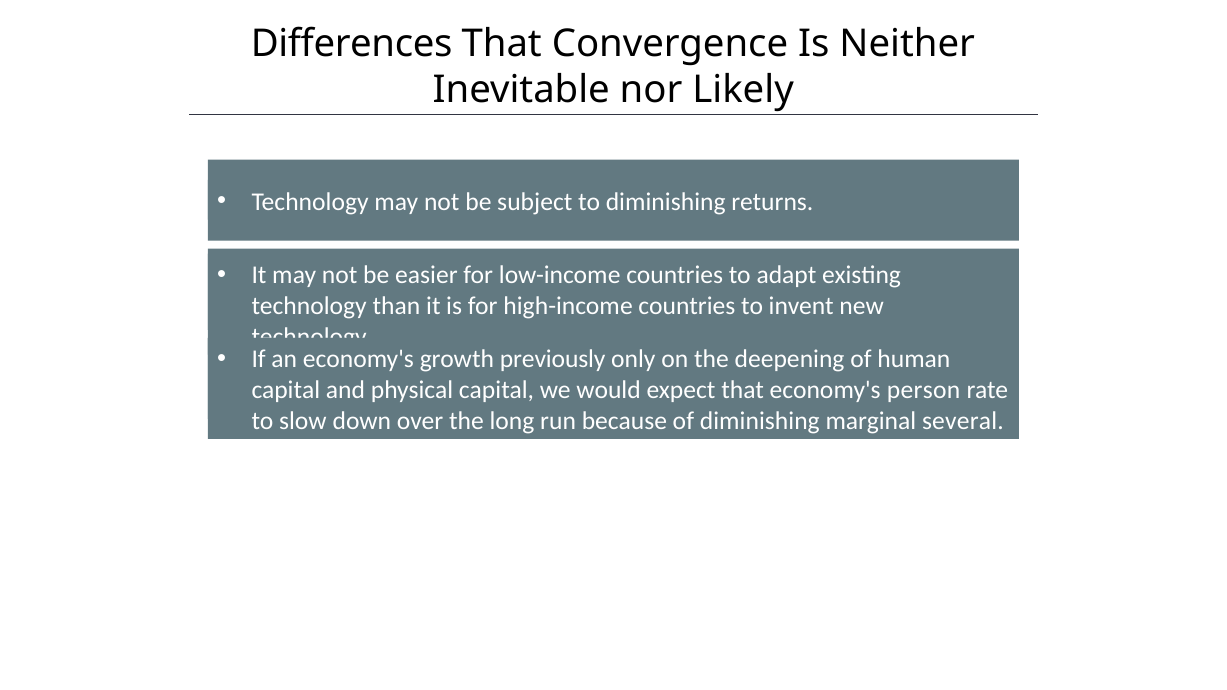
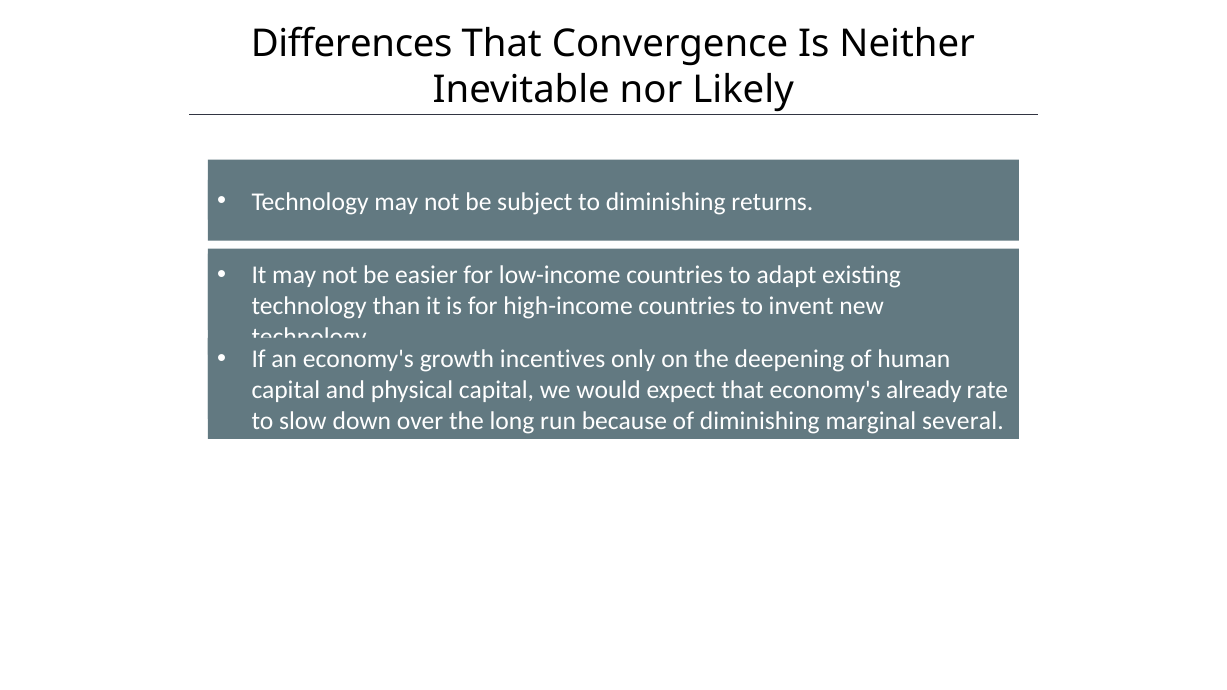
previously: previously -> incentives (553, 360)
person: person -> already (924, 390)
